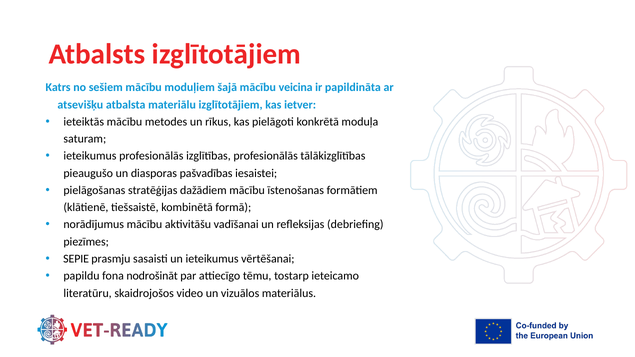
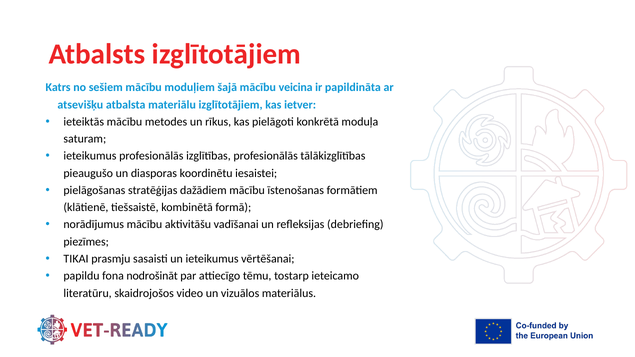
pašvadības: pašvadības -> koordinētu (206, 173)
SEPIE: SEPIE -> TIKAI (76, 259)
